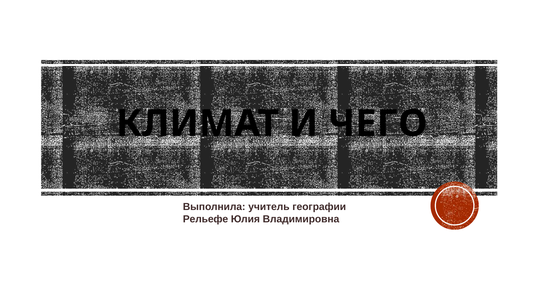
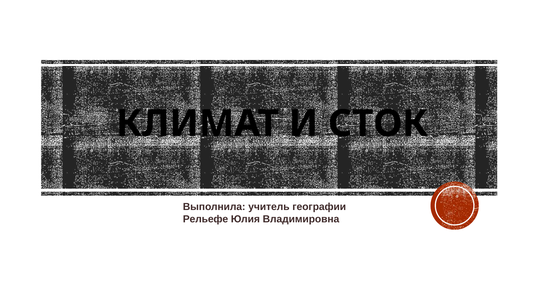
ЧЕГО: ЧЕГО -> СТОК (378, 124)
